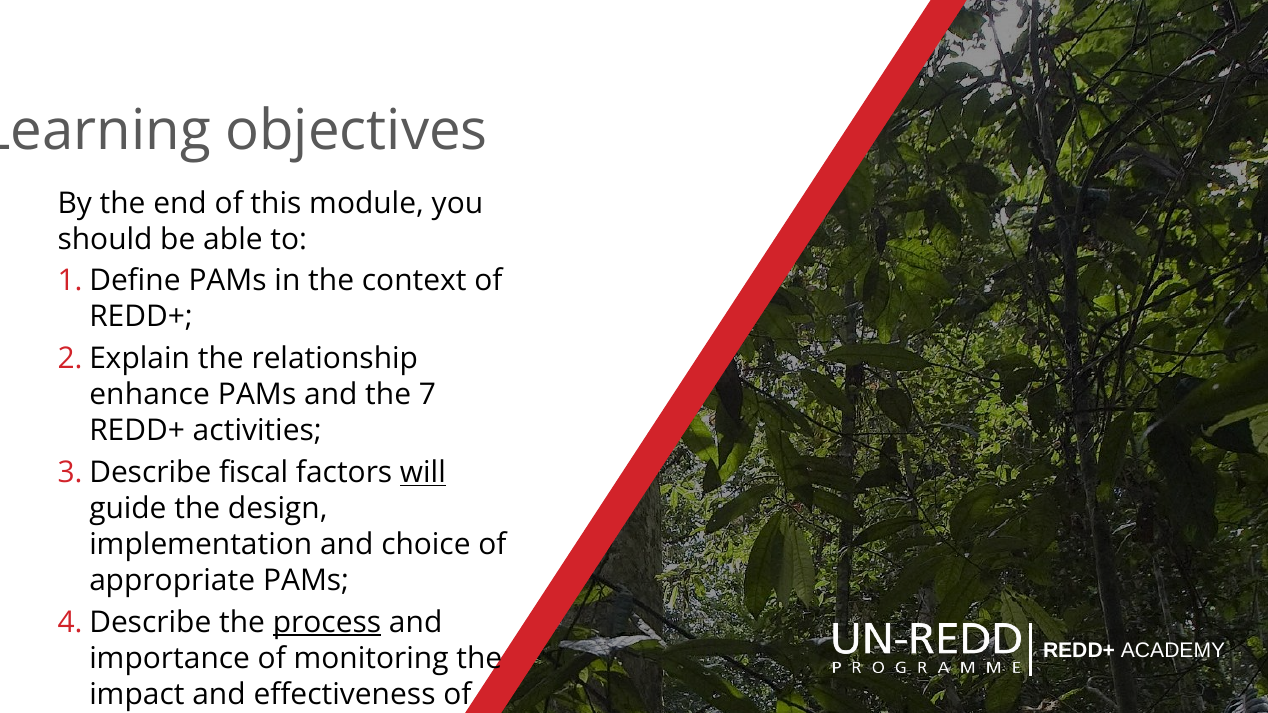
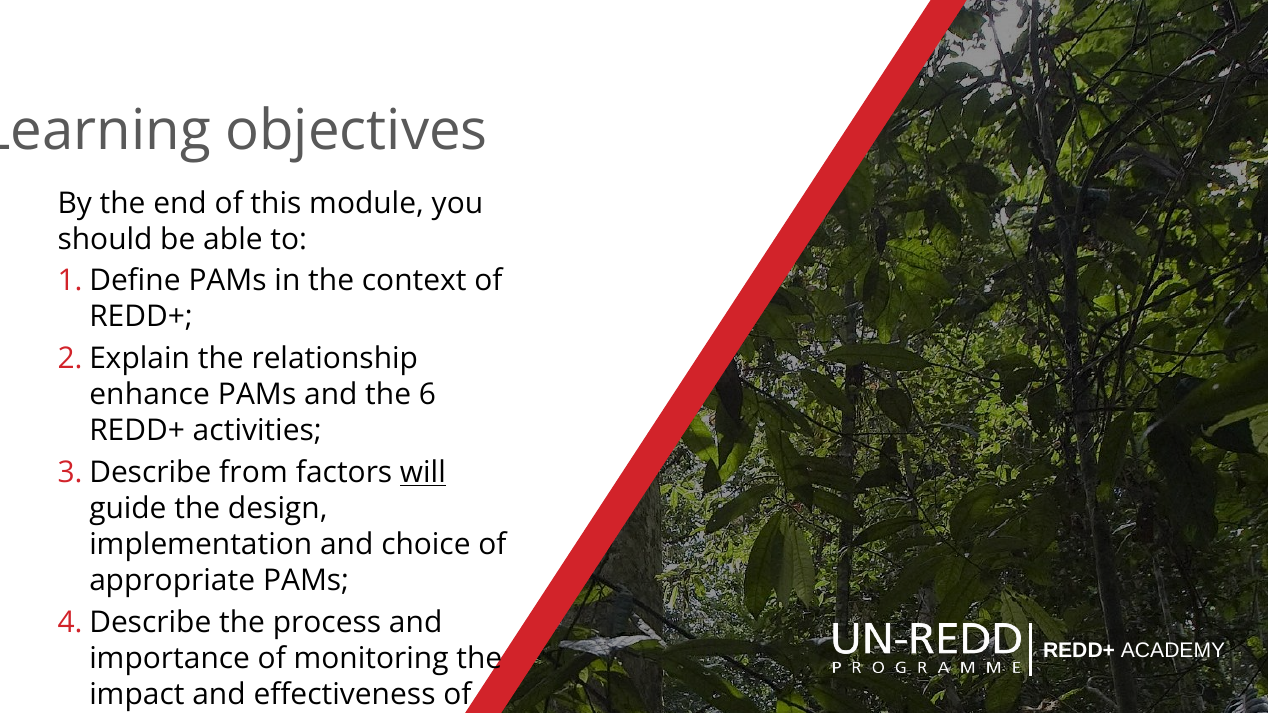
7: 7 -> 6 (428, 395)
fiscal: fiscal -> from (253, 473)
process underline: present -> none (327, 623)
